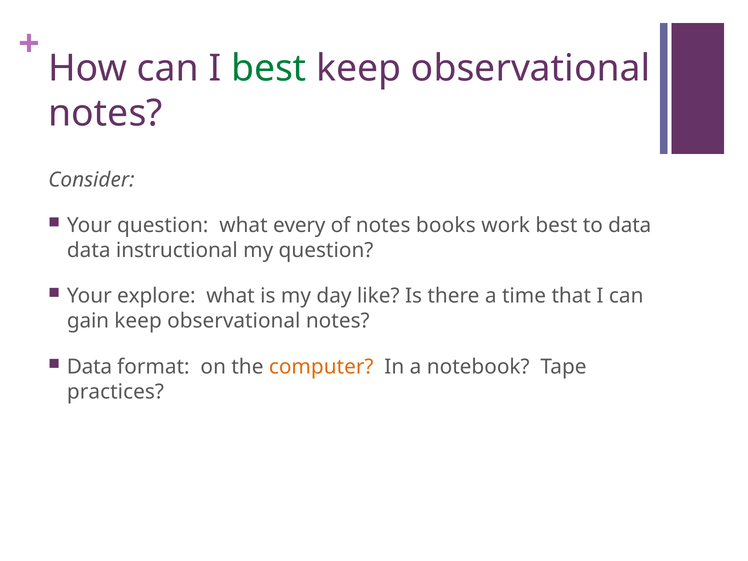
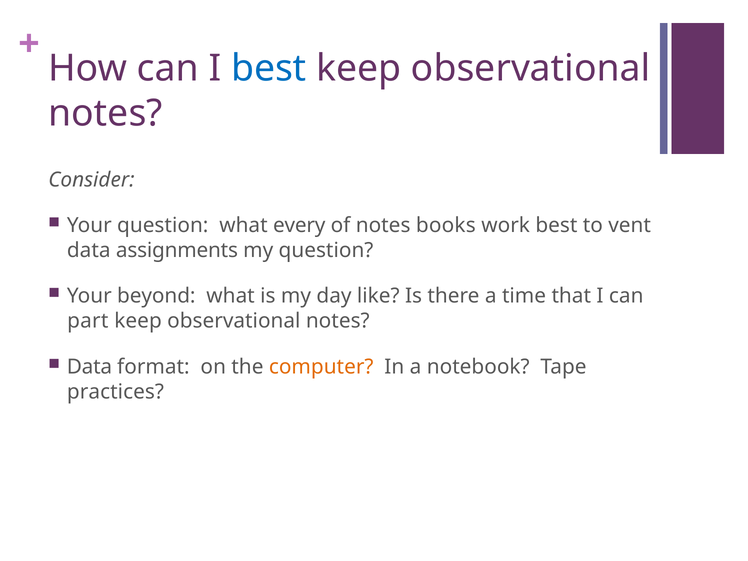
best colour: green -> blue (269, 68)
to data: data -> vent (630, 225)
instructional: instructional -> assignments (177, 250)
explore: explore -> beyond (156, 296)
gain: gain -> part (88, 321)
